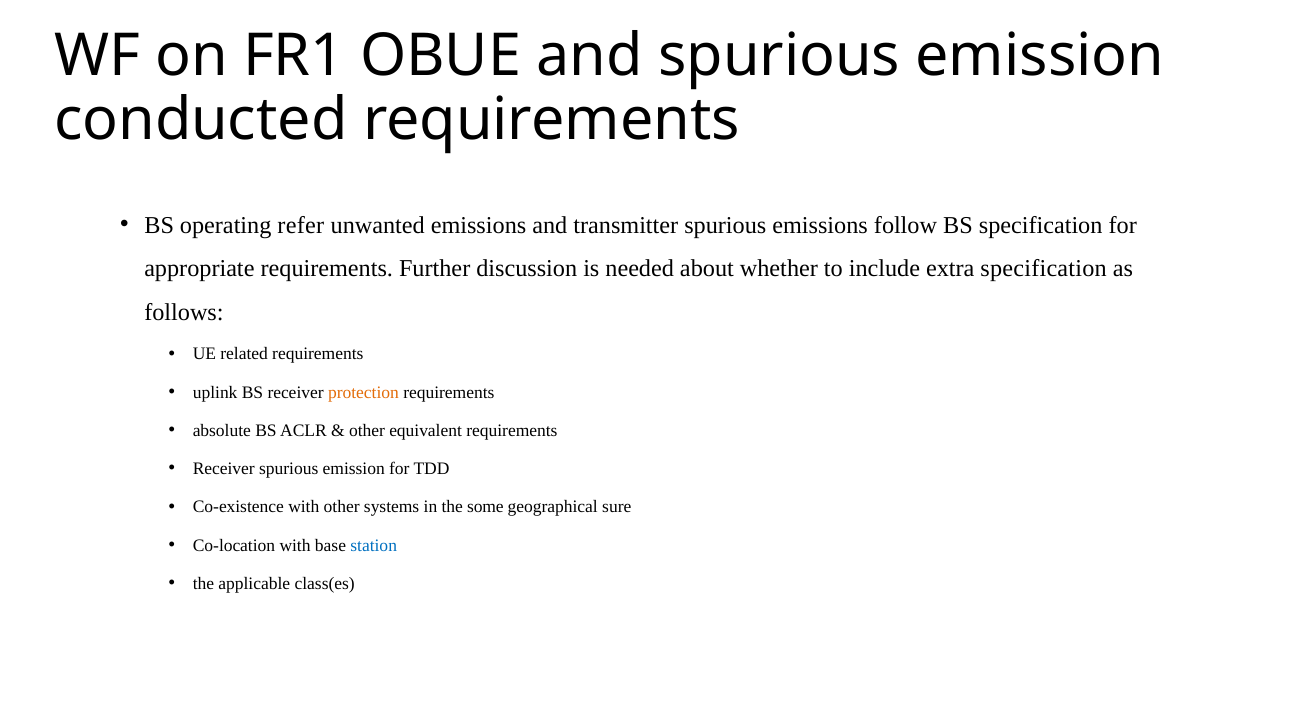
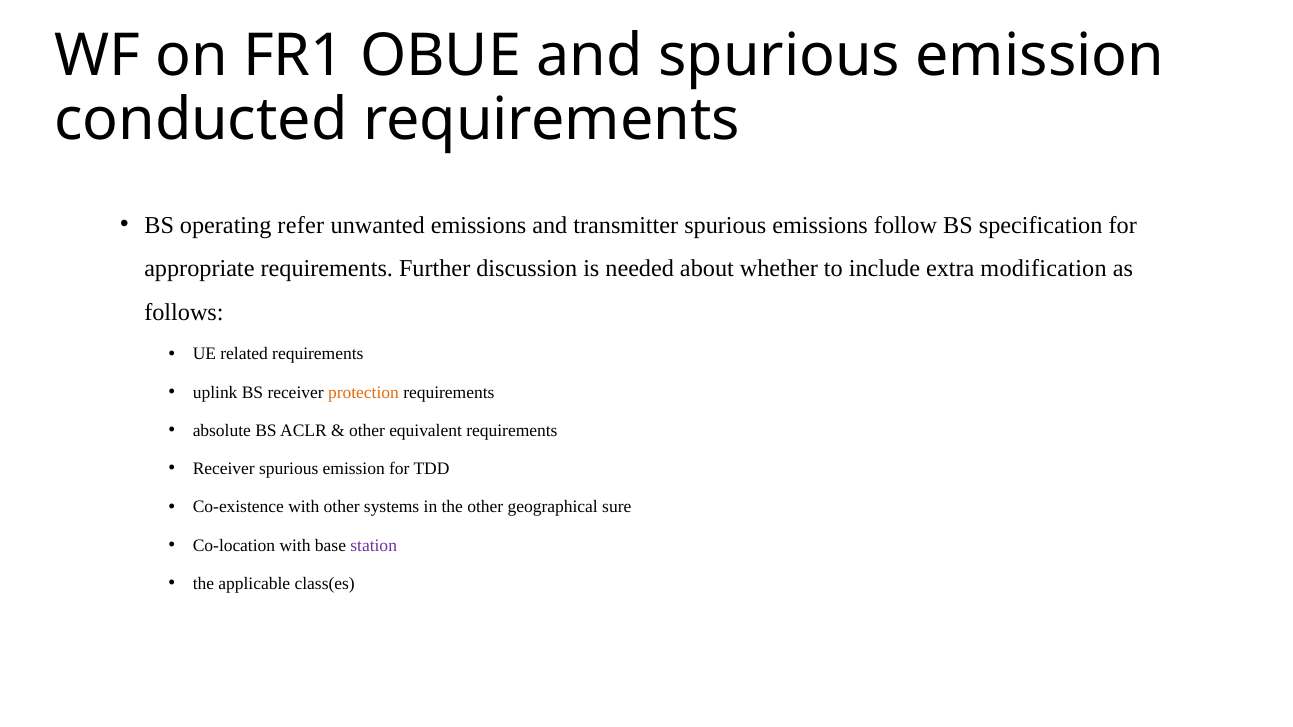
extra specification: specification -> modification (1044, 269)
the some: some -> other (485, 507)
station colour: blue -> purple (374, 546)
